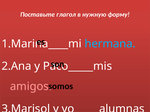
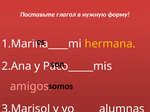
hermana colour: light blue -> yellow (110, 44)
